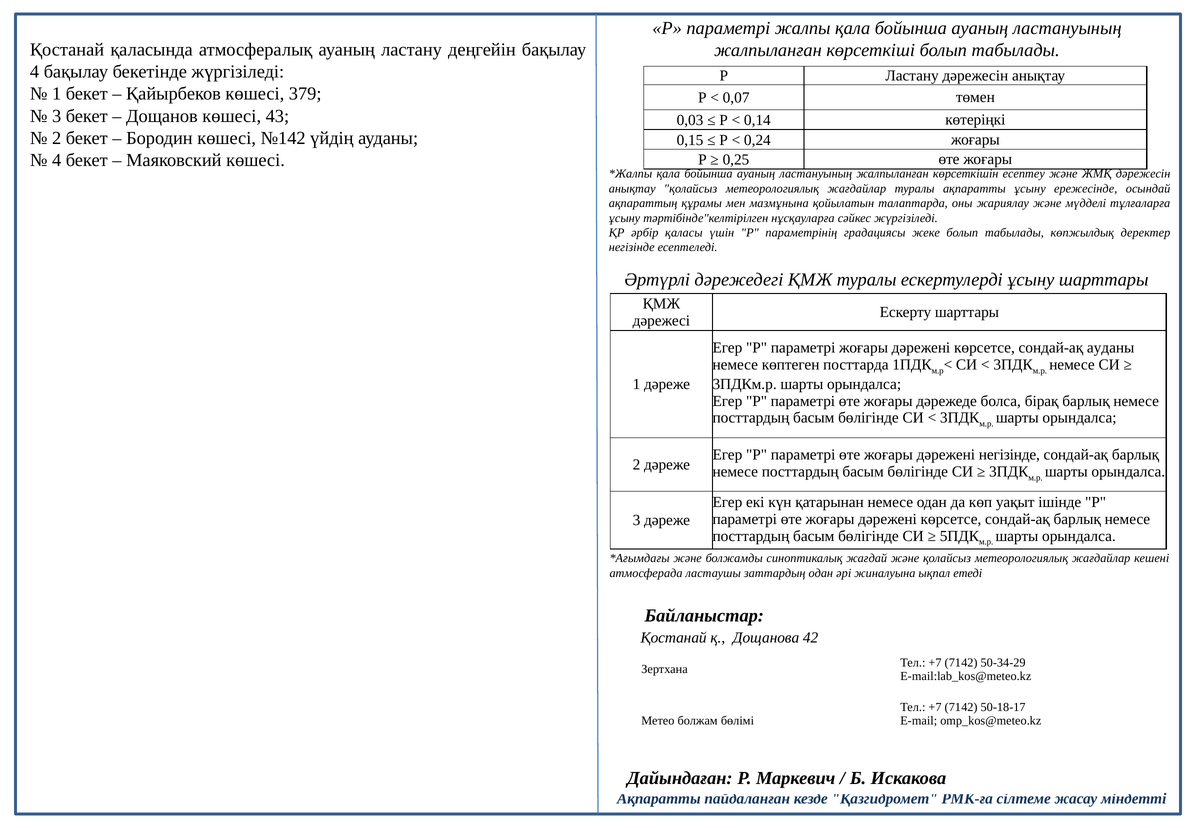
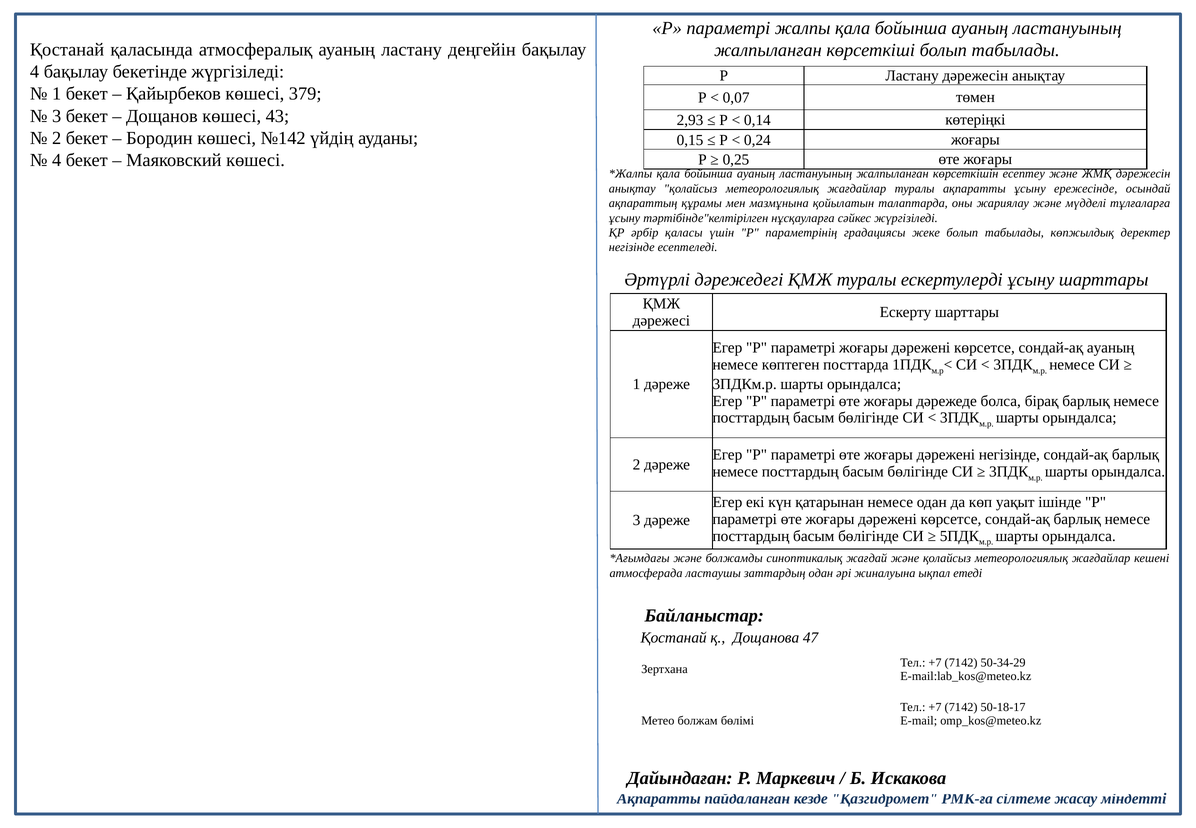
0,03: 0,03 -> 2,93 (690, 120)
сондай-ақ ауданы: ауданы -> ауаның (1111, 348)
42: 42 -> 47 (811, 638)
